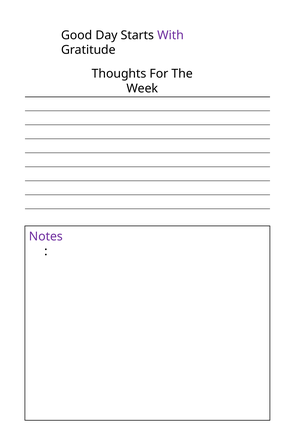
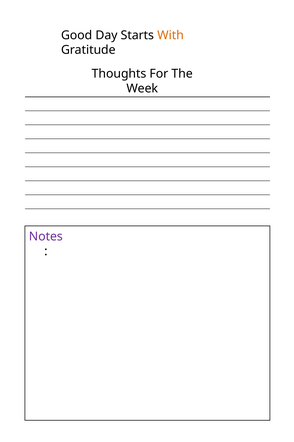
With colour: purple -> orange (171, 35)
